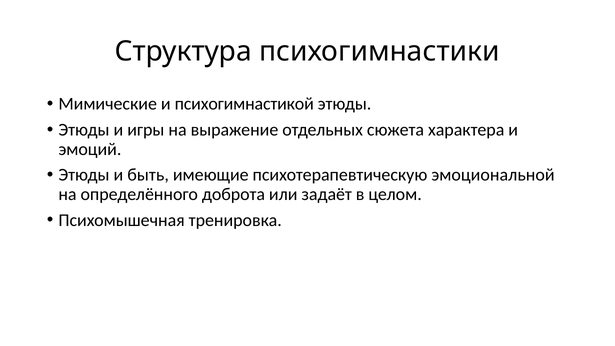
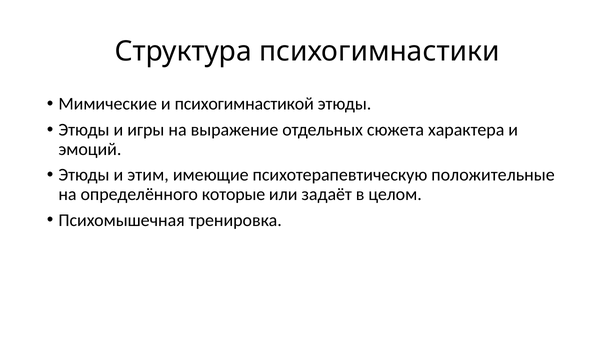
быть: быть -> этим (148, 175)
эмоциональной: эмоциональной -> положительные (493, 175)
доброта: доброта -> которые (234, 194)
